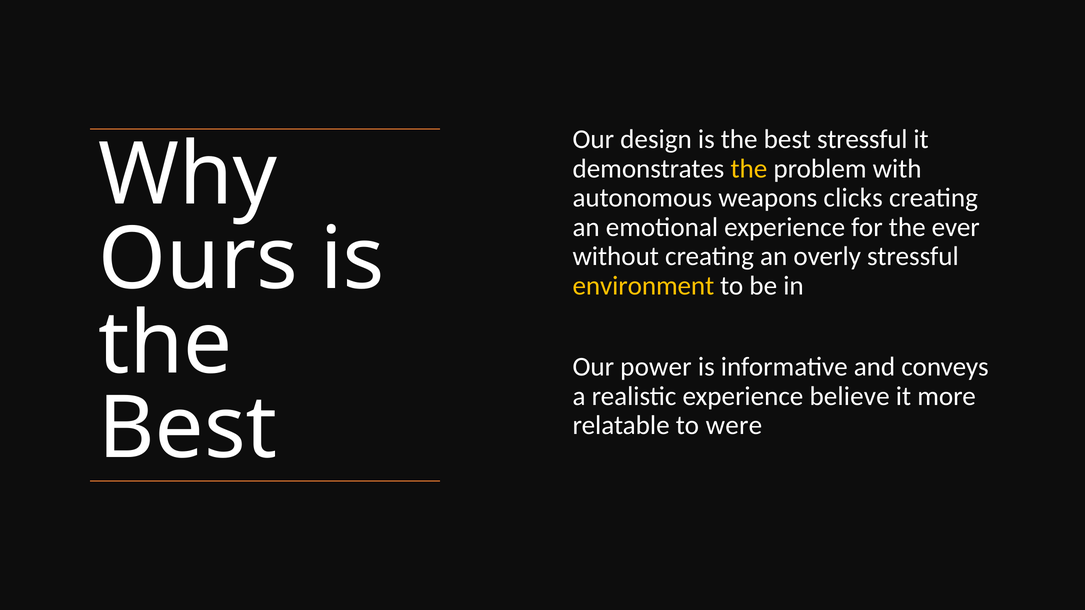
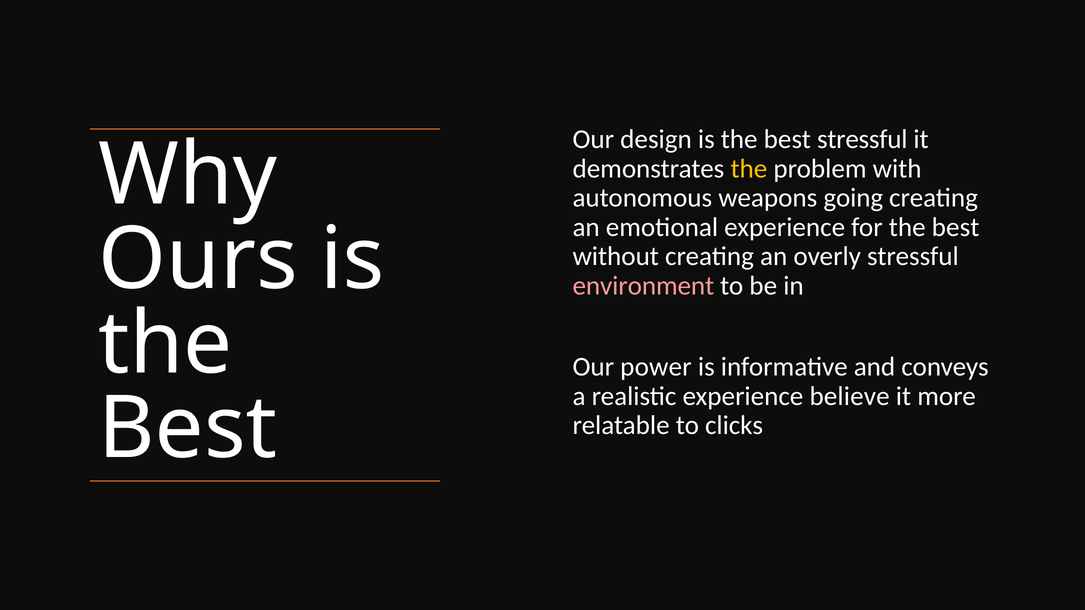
clicks: clicks -> going (853, 198)
for the ever: ever -> best (956, 227)
environment colour: yellow -> pink (643, 286)
were: were -> clicks (734, 426)
